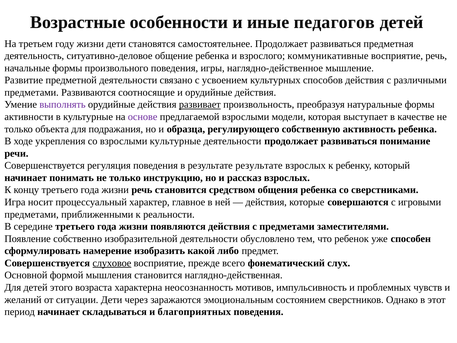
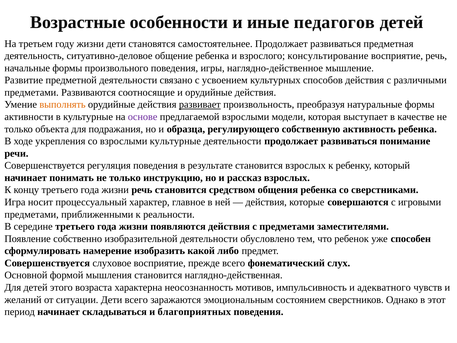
коммуникативные: коммуникативные -> консультирование (328, 56)
выполнять colour: purple -> orange (63, 105)
результате результате: результате -> становится (259, 165)
слуховое underline: present -> none (112, 263)
проблемных: проблемных -> адекватного (384, 287)
Дети через: через -> всего (136, 299)
